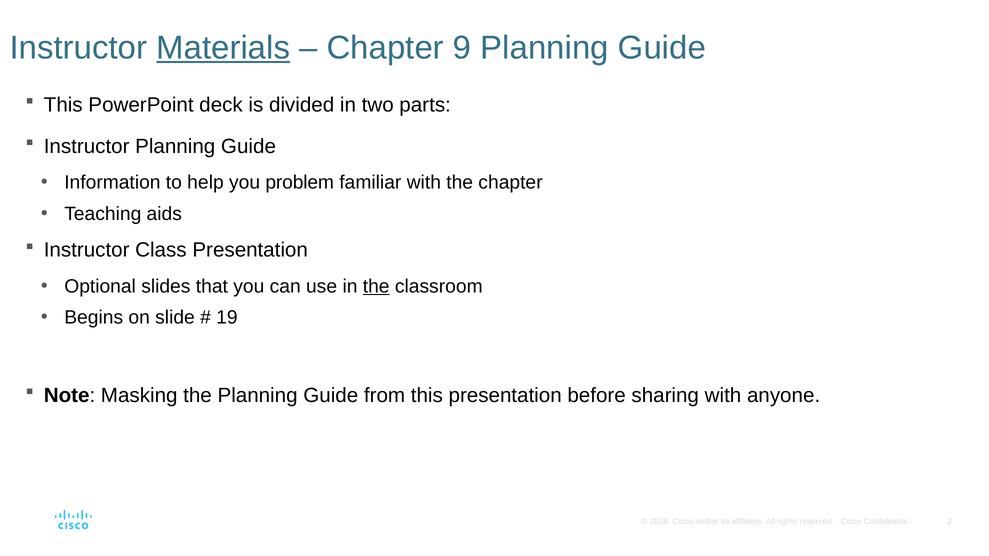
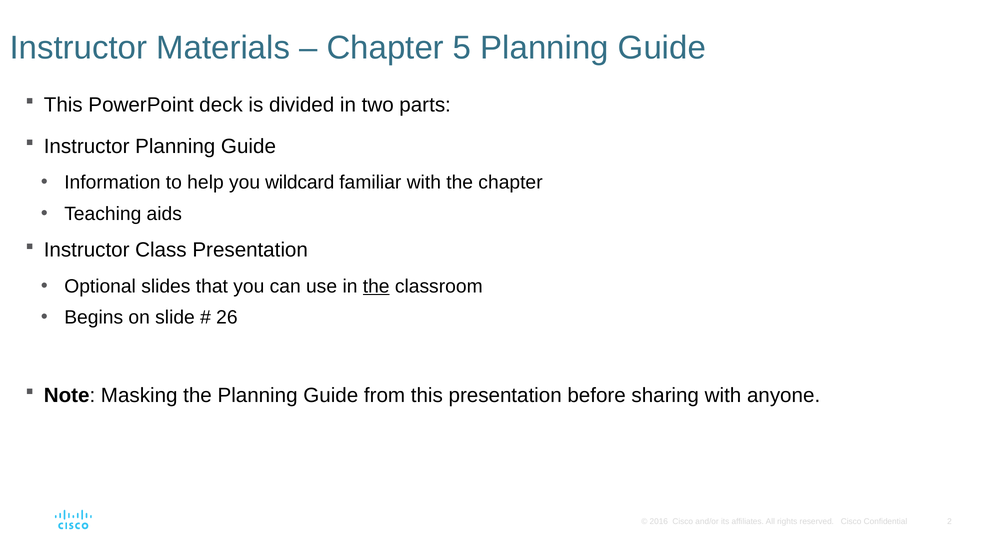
Materials underline: present -> none (223, 48)
9: 9 -> 5 (462, 48)
problem: problem -> wildcard (300, 183)
19: 19 -> 26 (227, 318)
